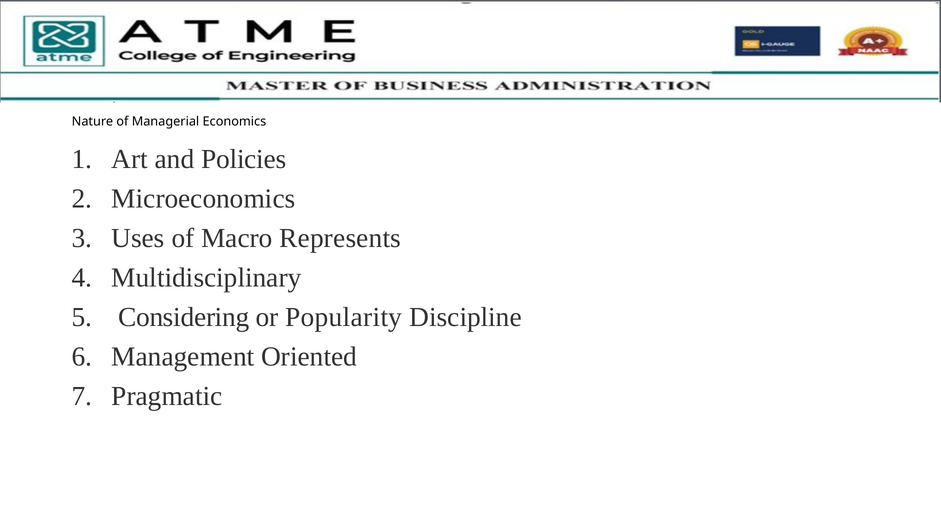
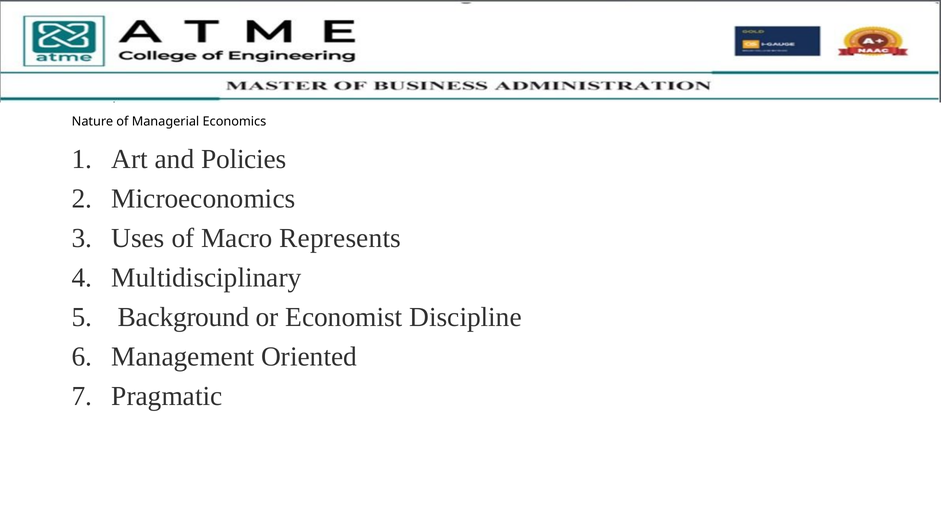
Considering: Considering -> Background (184, 317)
Popularity: Popularity -> Economist (344, 317)
